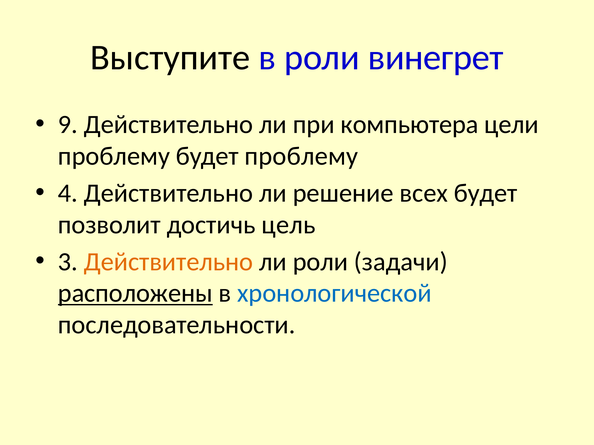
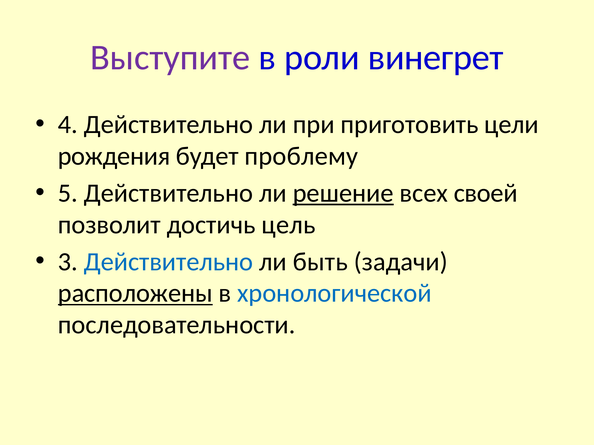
Выступите colour: black -> purple (170, 58)
9: 9 -> 4 (68, 125)
компьютера: компьютера -> приготовить (410, 125)
проблему: проблему -> рождения (114, 156)
4: 4 -> 5 (68, 193)
решение underline: none -> present (343, 193)
всех будет: будет -> своей (486, 193)
Действительно colour: orange -> blue (169, 262)
ли роли: роли -> быть (320, 262)
